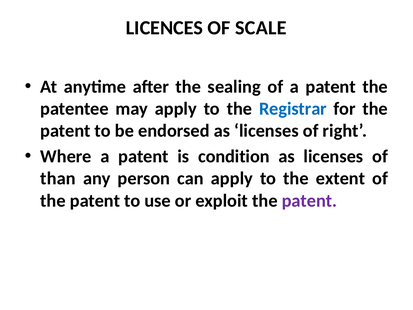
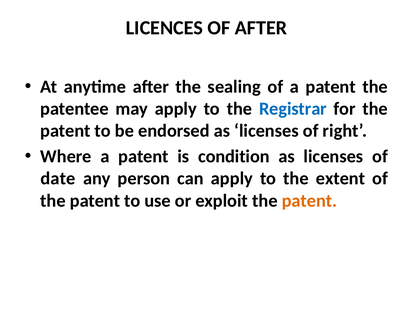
OF SCALE: SCALE -> AFTER (261, 28)
than: than -> date (58, 178)
patent colour: purple -> orange (309, 200)
